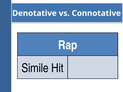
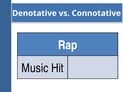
Simile: Simile -> Music (35, 68)
